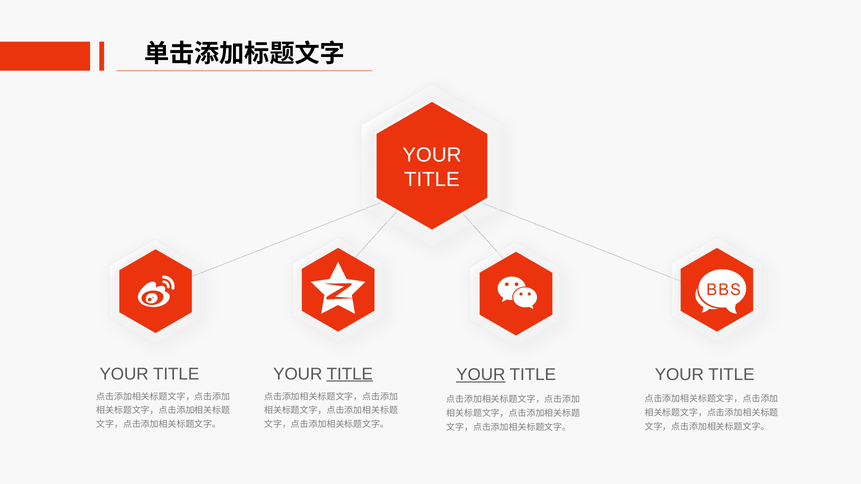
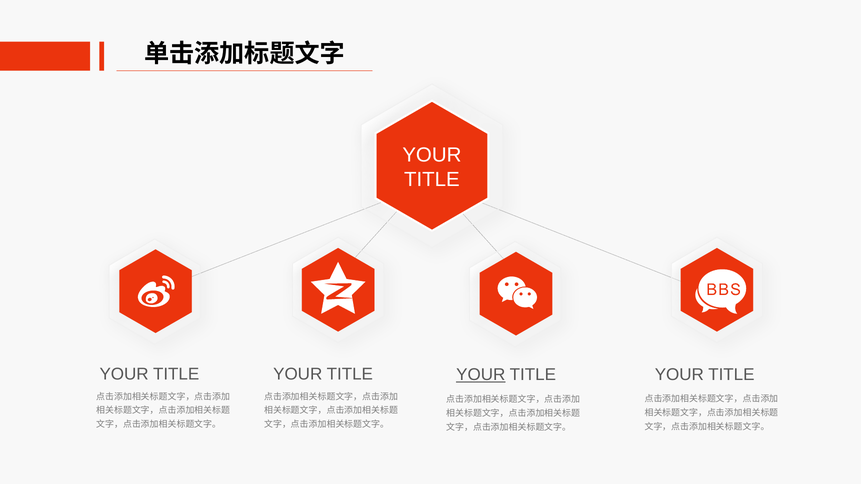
TITLE underline: present -> none (350, 374)
